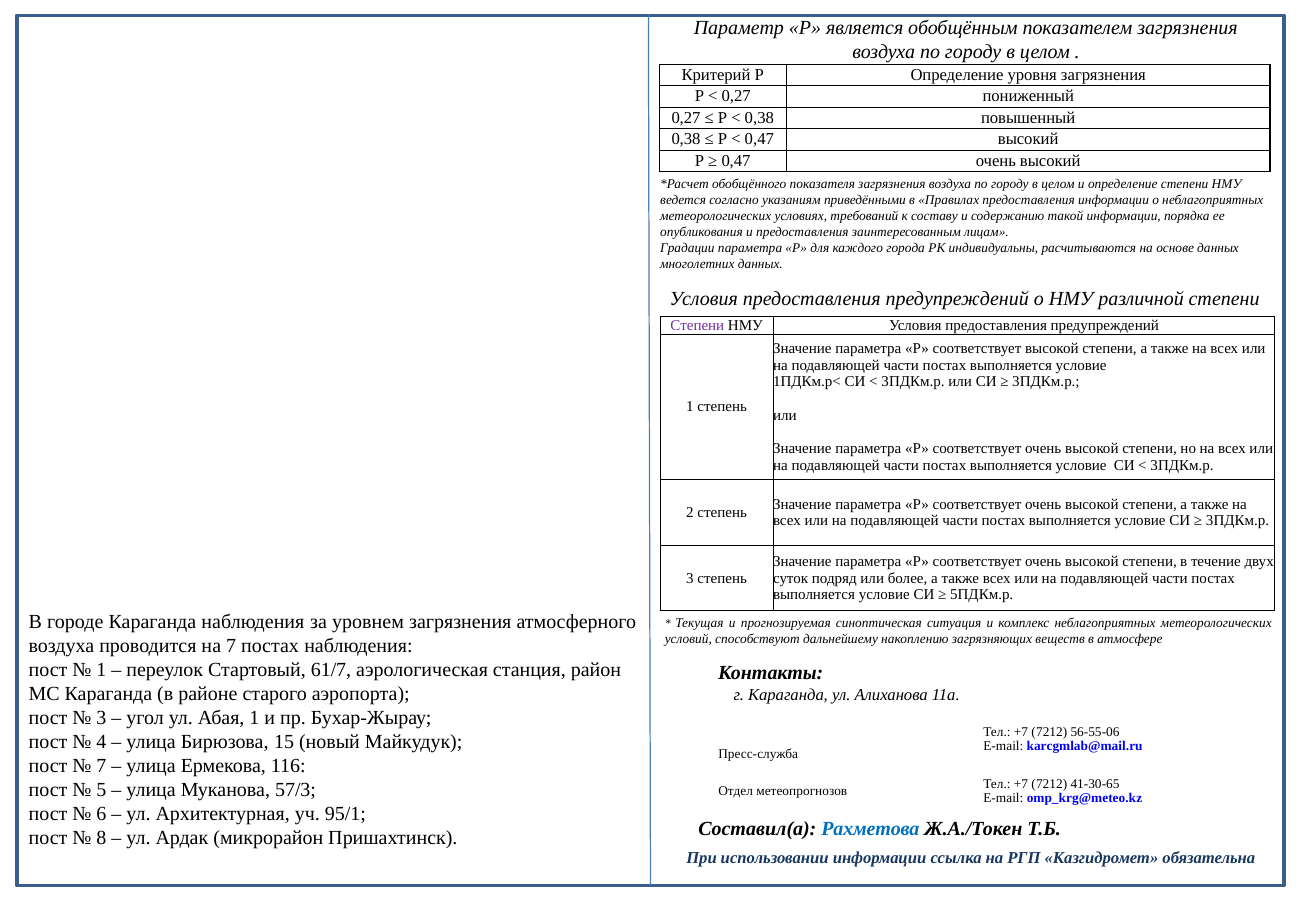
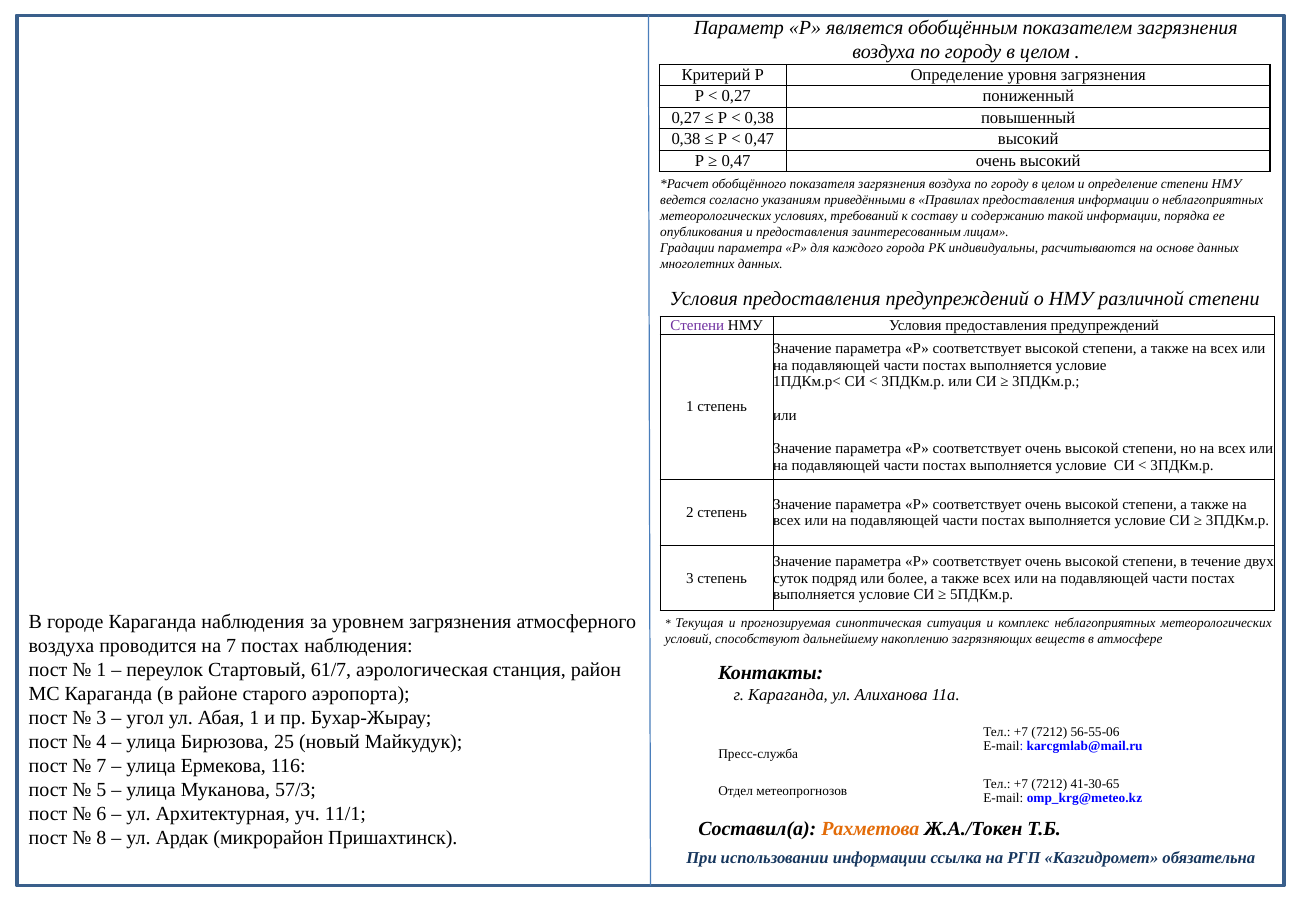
15: 15 -> 25 (284, 742)
95/1: 95/1 -> 11/1 (345, 814)
Рахметова colour: blue -> orange (870, 828)
